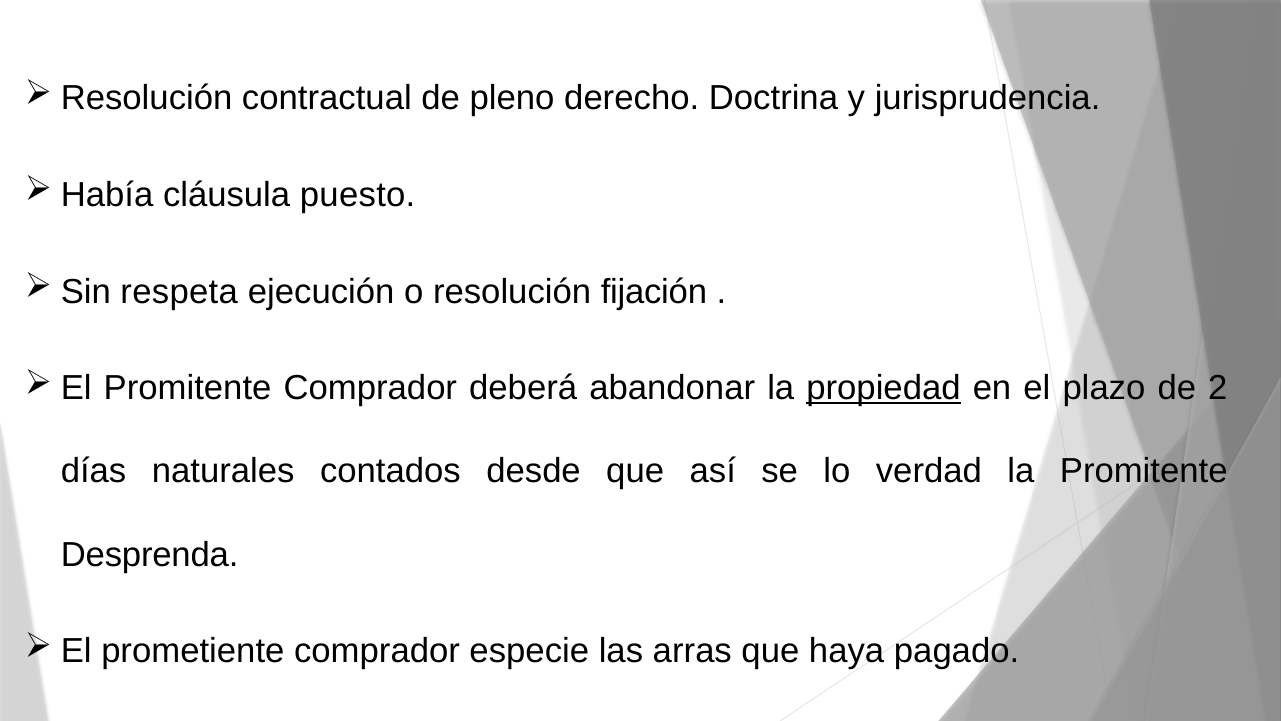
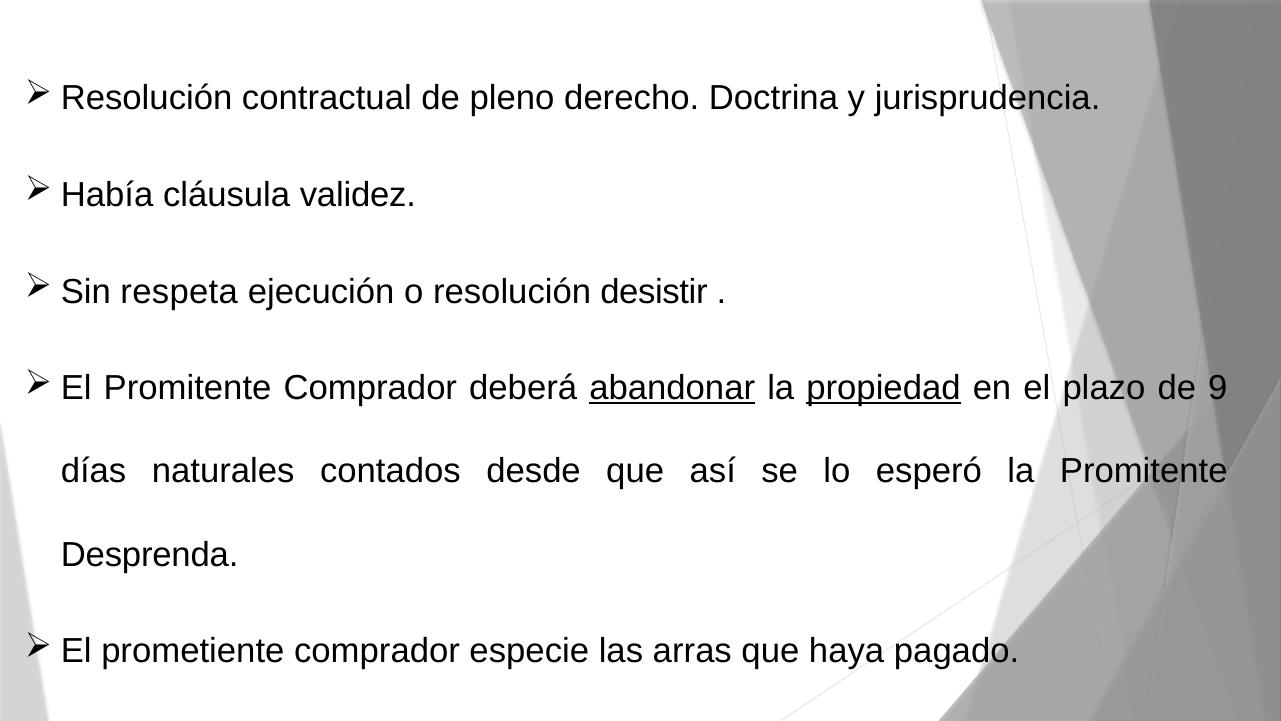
puesto: puesto -> validez (358, 195)
fijación: fijación -> desistir (654, 291)
abandonar underline: none -> present (672, 388)
2: 2 -> 9 (1218, 388)
verdad: verdad -> esperó (929, 471)
